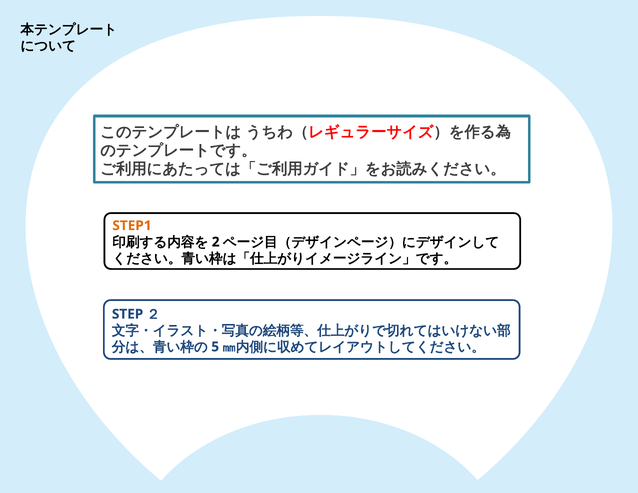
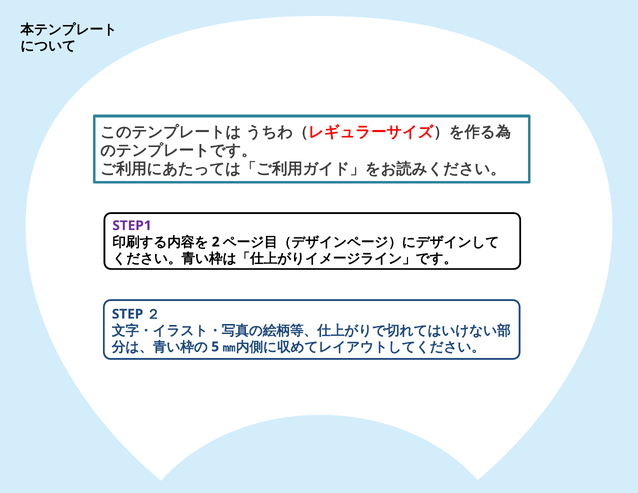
STEP1 colour: orange -> purple (132, 226)
